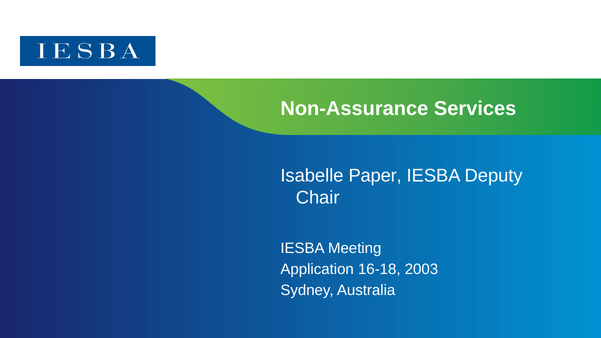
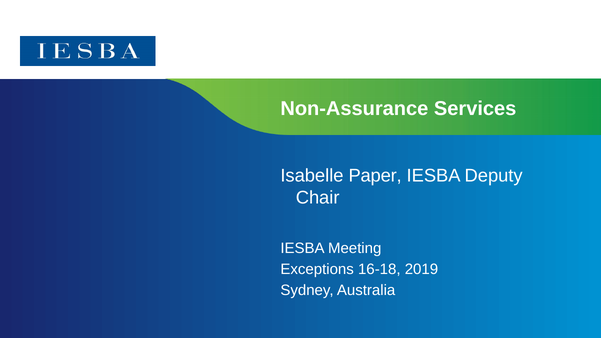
Application: Application -> Exceptions (317, 270)
2003: 2003 -> 2019 (421, 270)
